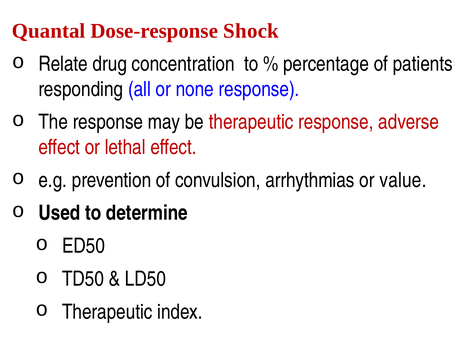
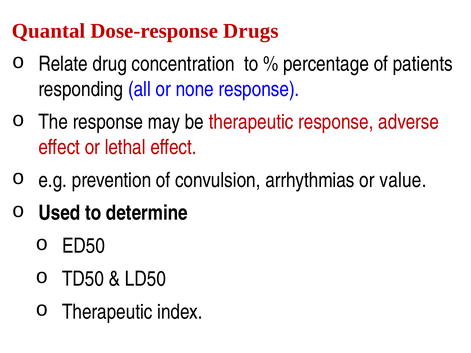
Shock: Shock -> Drugs (251, 31)
